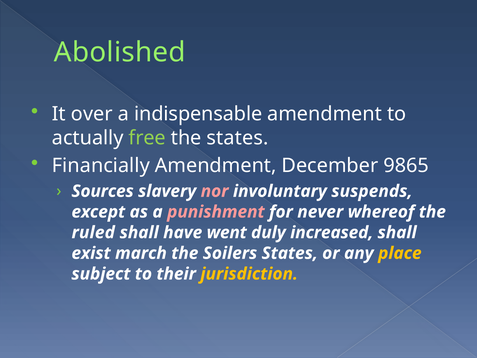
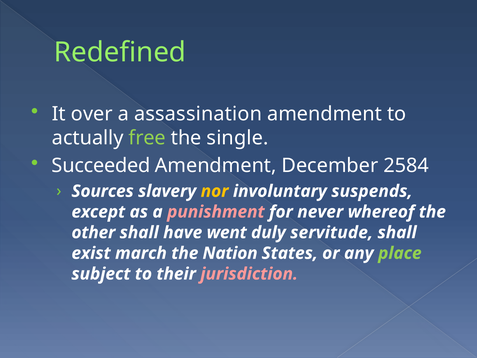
Abolished: Abolished -> Redefined (120, 52)
indispensable: indispensable -> assassination (198, 114)
the states: states -> single (238, 138)
Financially: Financially -> Succeeded (101, 166)
9865: 9865 -> 2584 (406, 166)
nor colour: pink -> yellow (215, 191)
ruled: ruled -> other (93, 232)
increased: increased -> servitude (332, 232)
Soilers: Soilers -> Nation (230, 253)
place colour: yellow -> light green (400, 253)
jurisdiction colour: yellow -> pink (249, 274)
